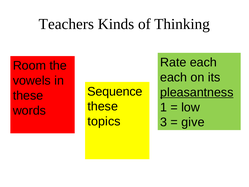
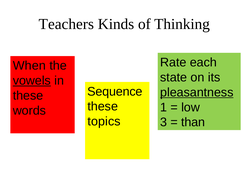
Room: Room -> When (29, 66)
each: each -> state (174, 77)
vowels underline: none -> present (32, 81)
give: give -> than (193, 122)
